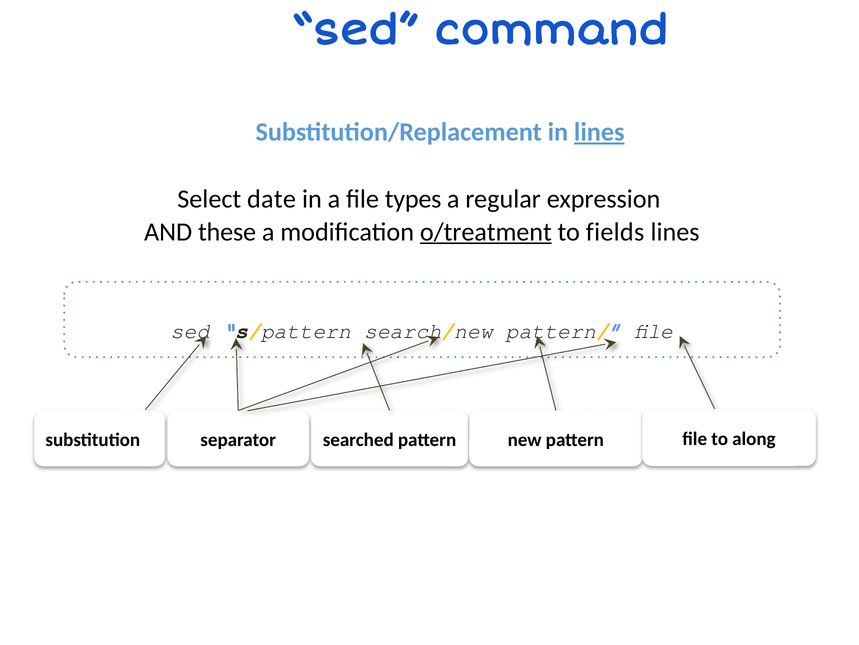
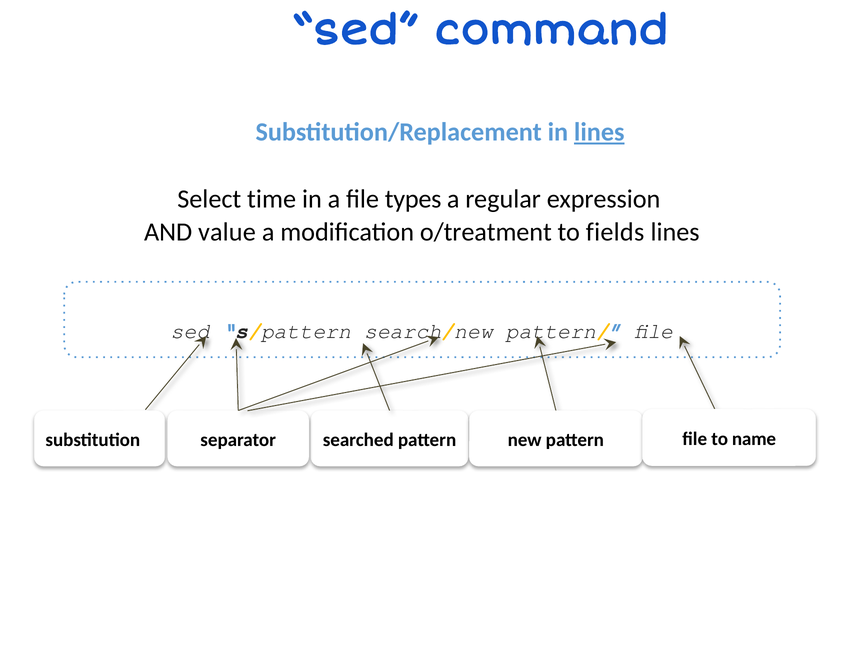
date: date -> time (272, 199)
these: these -> value (227, 232)
o/treatment underline: present -> none (486, 232)
along: along -> name (754, 438)
